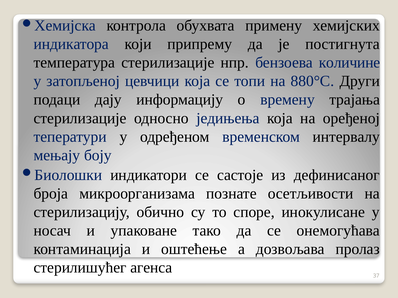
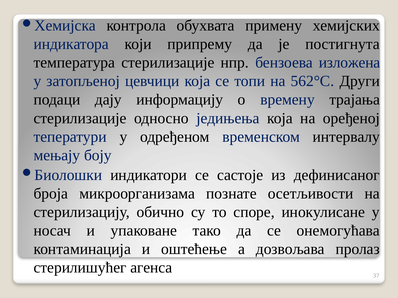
количине: количине -> изложена (350, 63)
880°С: 880°С -> 562°С (312, 81)
